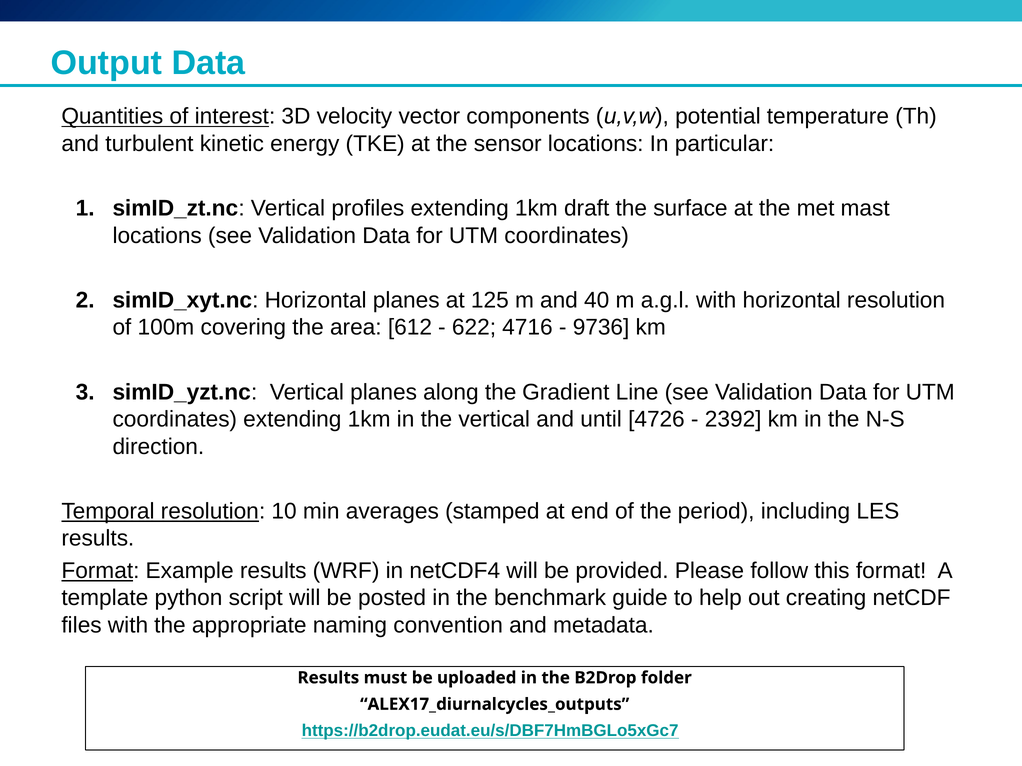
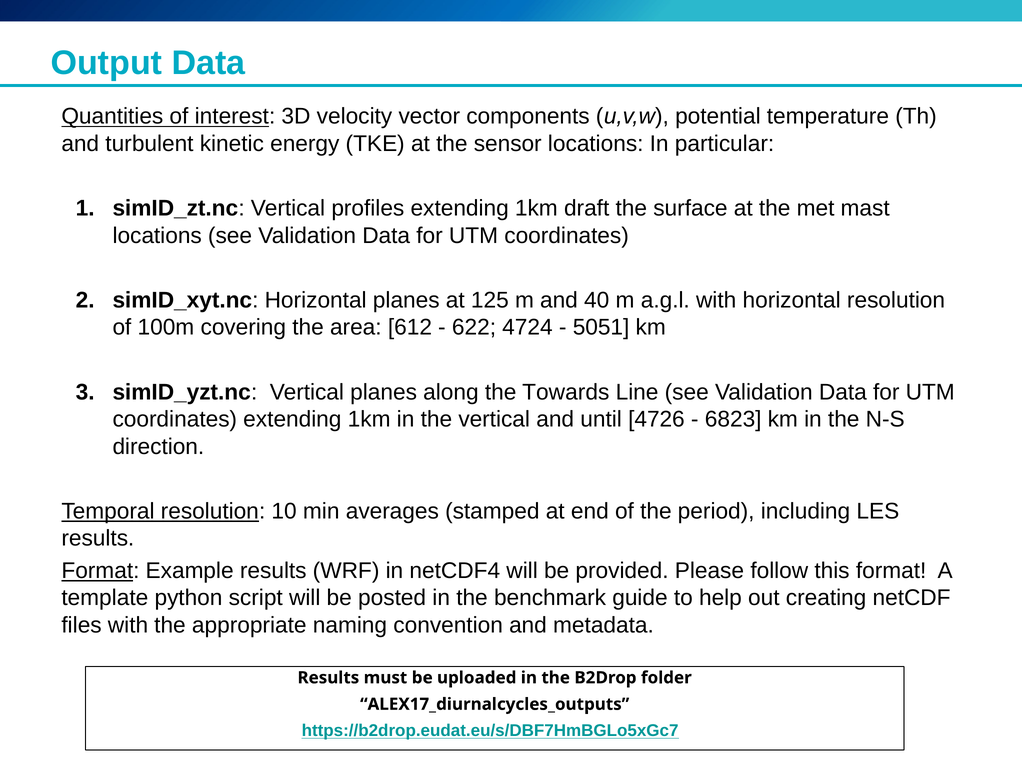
4716: 4716 -> 4724 (527, 328)
9736: 9736 -> 5051 (601, 328)
Gradient: Gradient -> Towards (566, 392)
2392: 2392 -> 6823 (733, 420)
